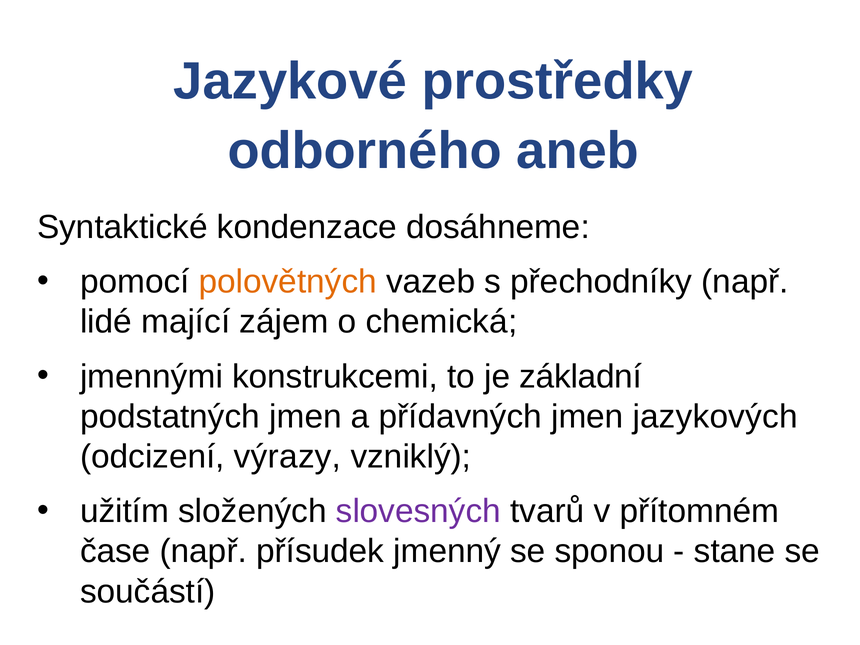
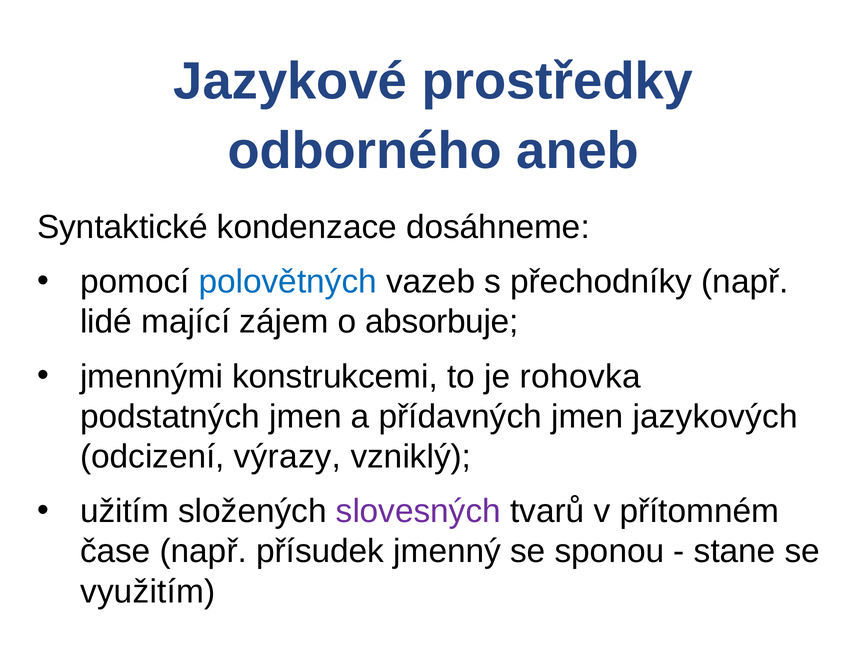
polovětných colour: orange -> blue (288, 282)
chemická: chemická -> absorbuje (442, 322)
základní: základní -> rohovka (580, 376)
součástí: součástí -> využitím (148, 592)
